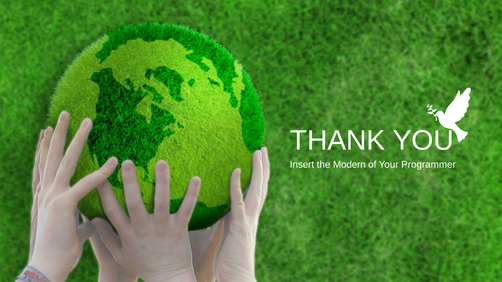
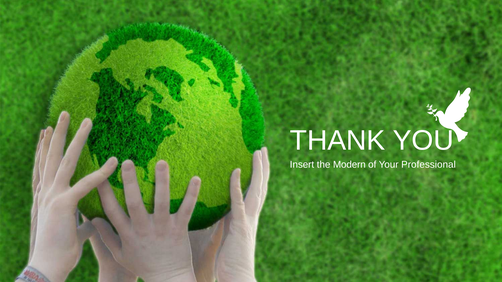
Programmer: Programmer -> Professional (429, 165)
